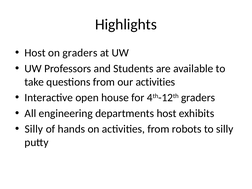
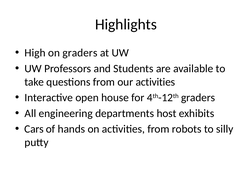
Host: Host -> High (35, 53)
Silly: Silly -> Cars (34, 129)
